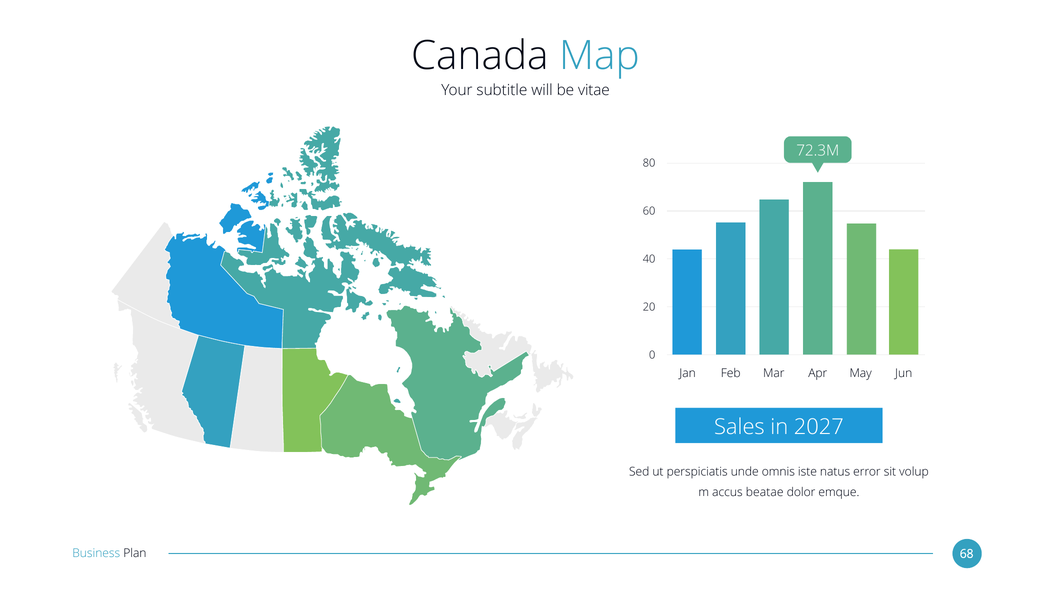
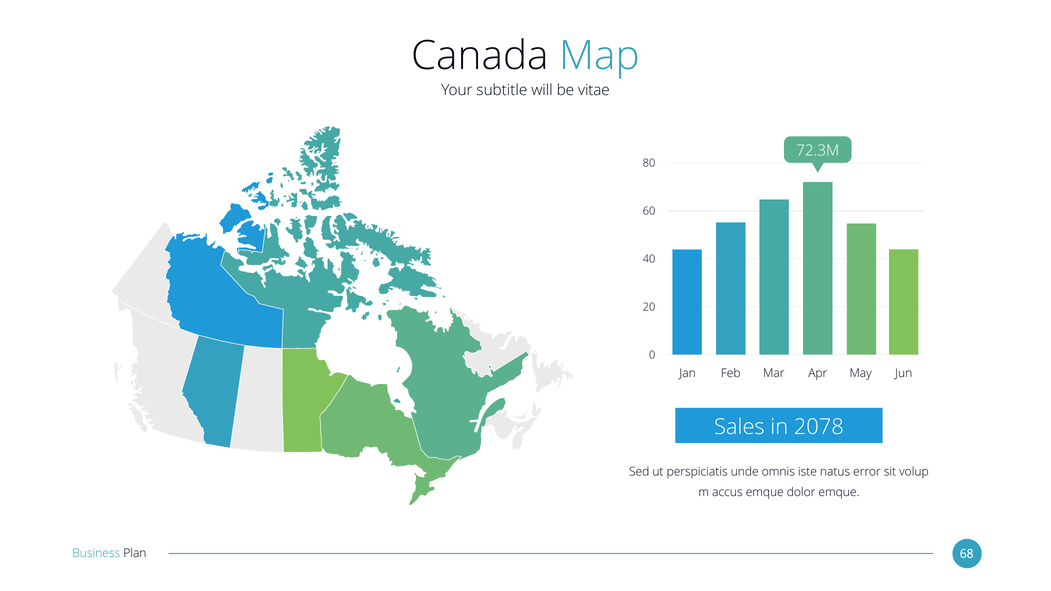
2027: 2027 -> 2078 (819, 427)
accus beatae: beatae -> emque (765, 492)
